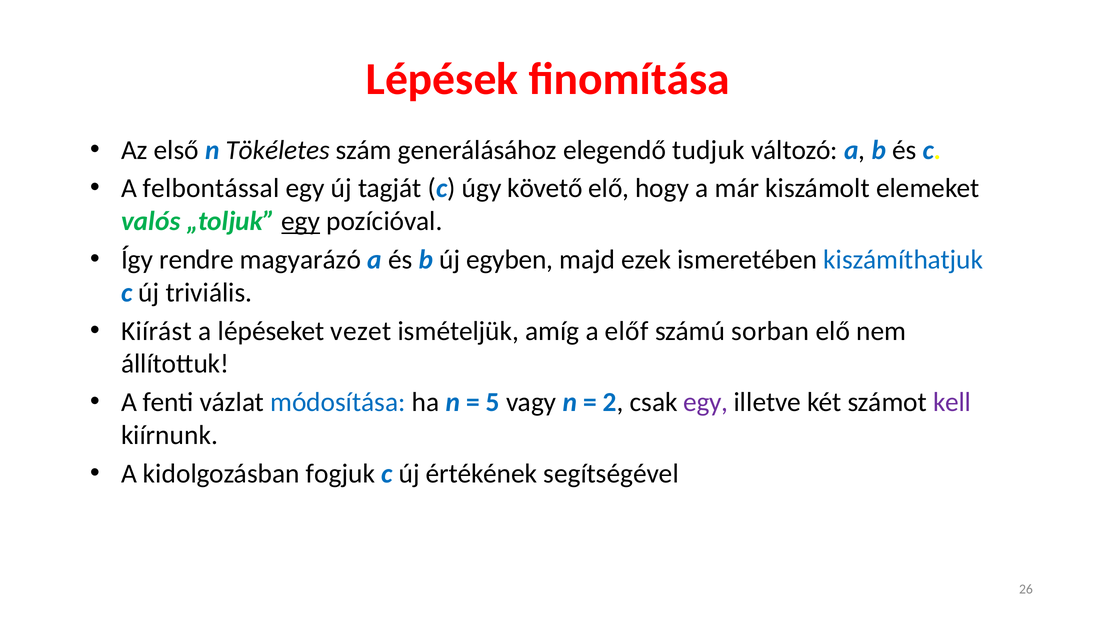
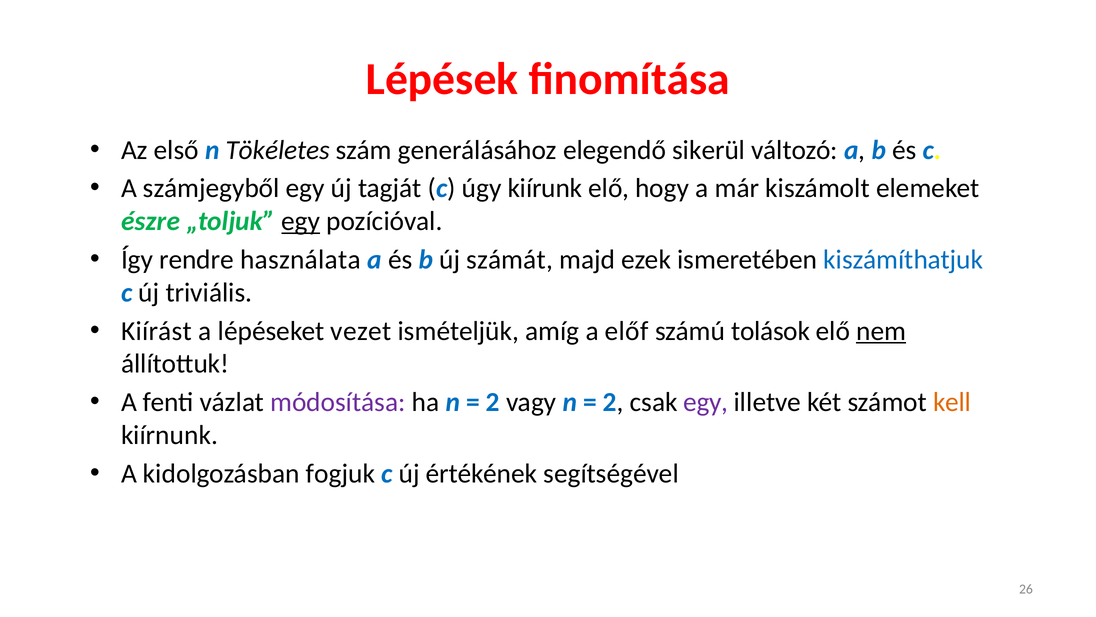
tudjuk: tudjuk -> sikerül (709, 150)
felbontással: felbontással -> számjegyből (211, 188)
követő: követő -> kiírunk (545, 188)
valós: valós -> észre (151, 221)
magyarázó: magyarázó -> használata (300, 259)
egyben: egyben -> számát (510, 259)
sorban: sorban -> tolások (771, 331)
nem underline: none -> present (881, 331)
módosítása colour: blue -> purple (338, 402)
5: 5 -> 2 (493, 402)
kell colour: purple -> orange (952, 402)
